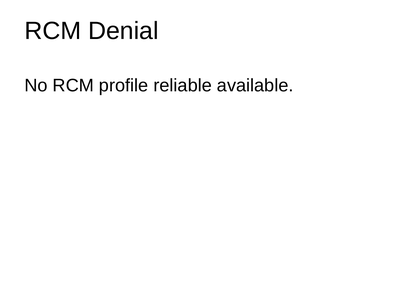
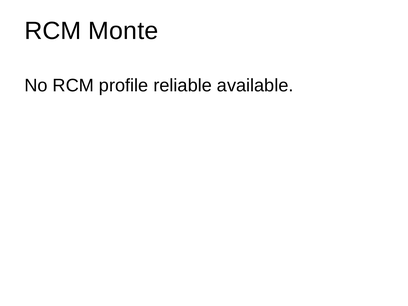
Denial: Denial -> Monte (123, 31)
